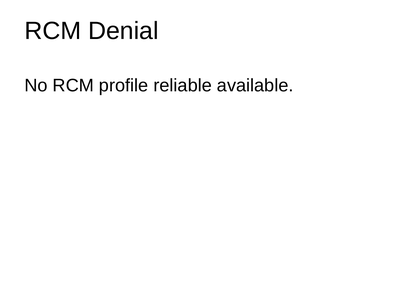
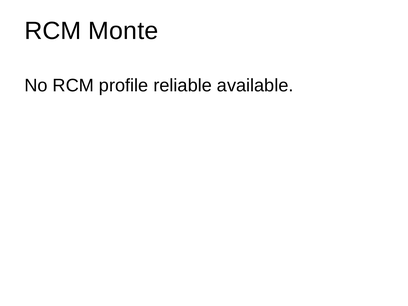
Denial: Denial -> Monte (123, 31)
